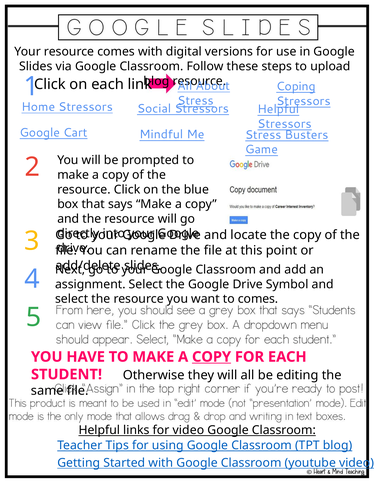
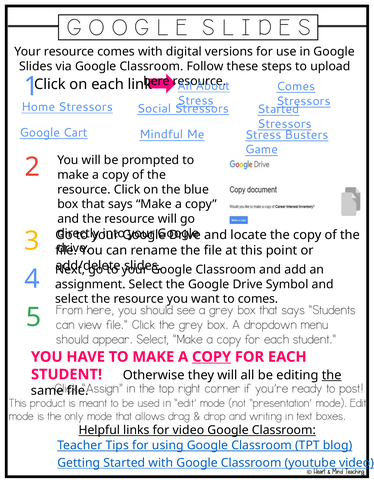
blog: blog -> here (156, 81)
Coping: Coping -> Comes (296, 87)
Stressors Helpful: Helpful -> Started (278, 109)
the underline: none -> present (332, 376)
